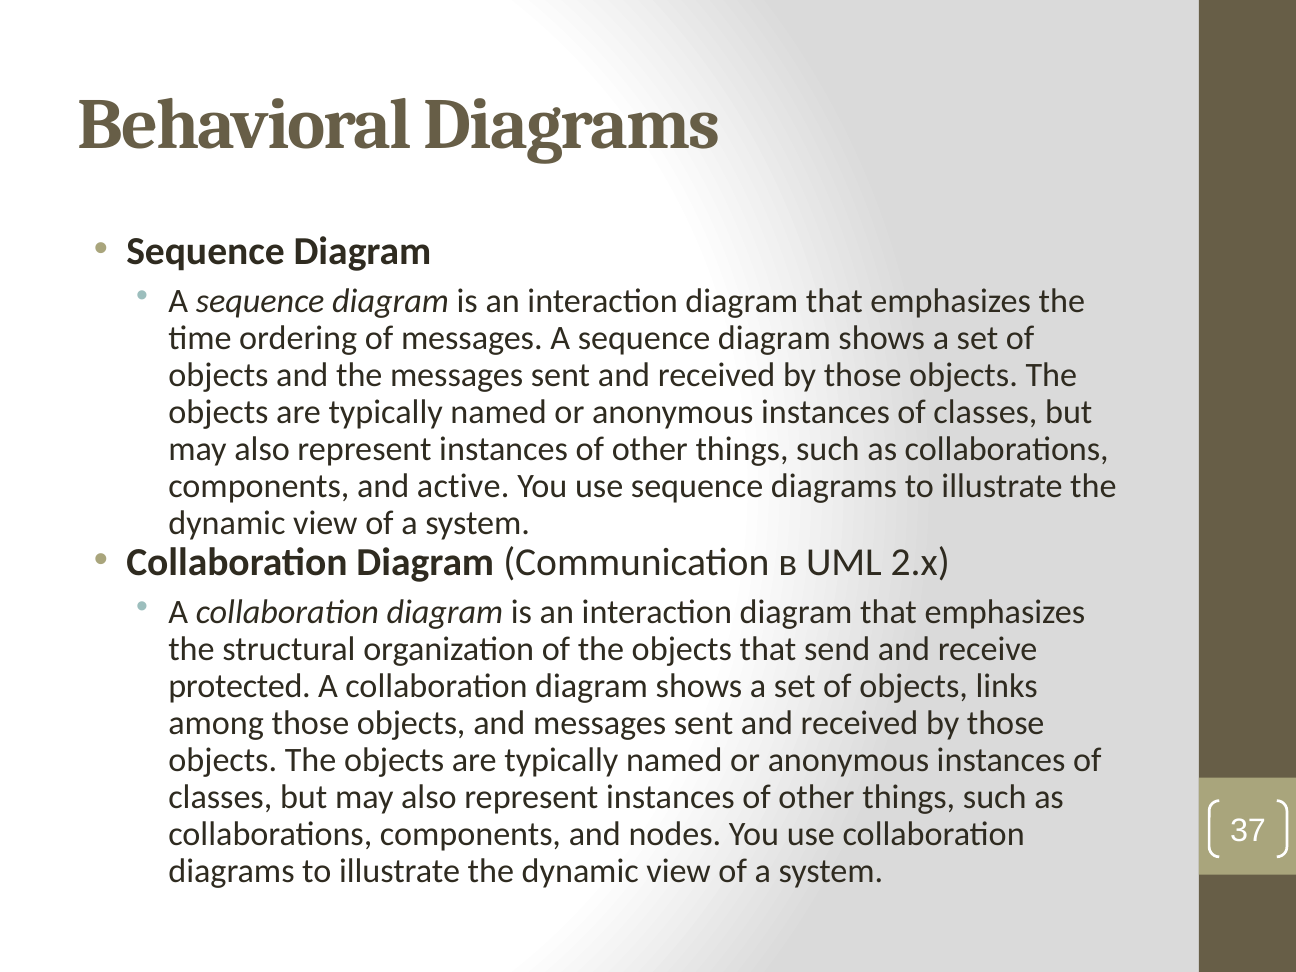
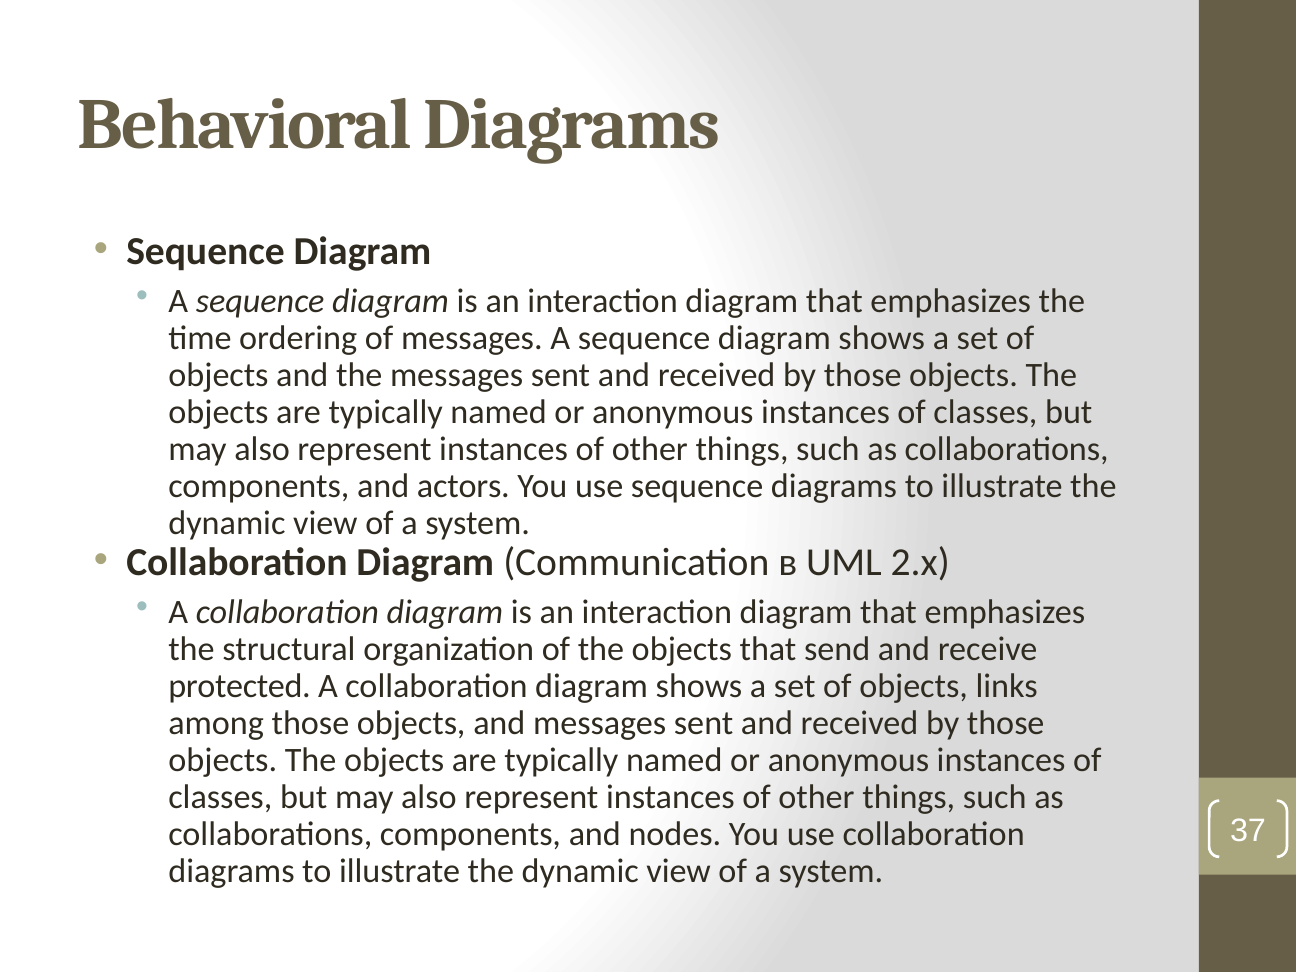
active: active -> actors (463, 486)
